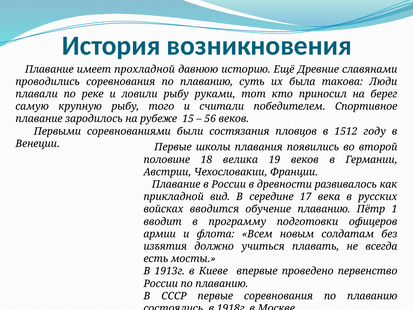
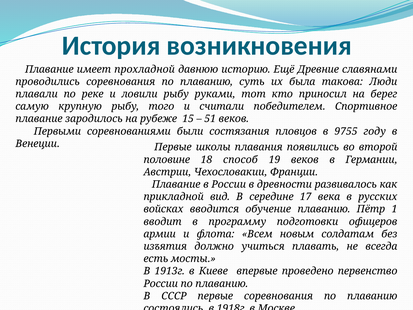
56: 56 -> 51 (210, 119)
1512: 1512 -> 9755 (346, 131)
велика: велика -> способ (240, 159)
